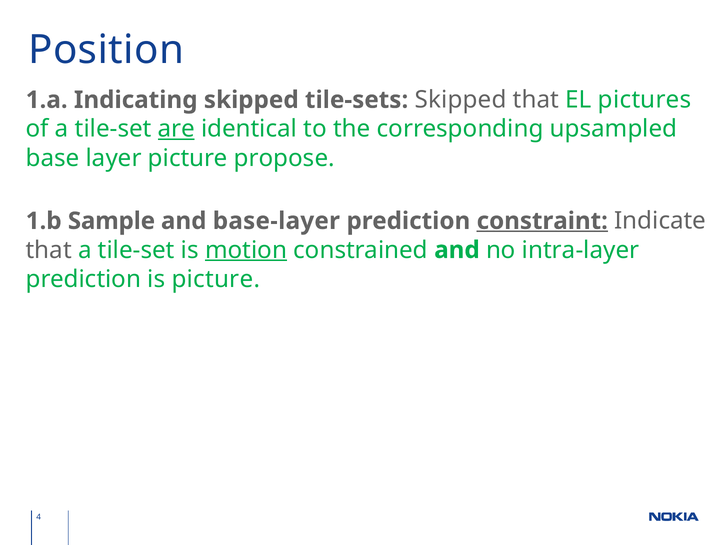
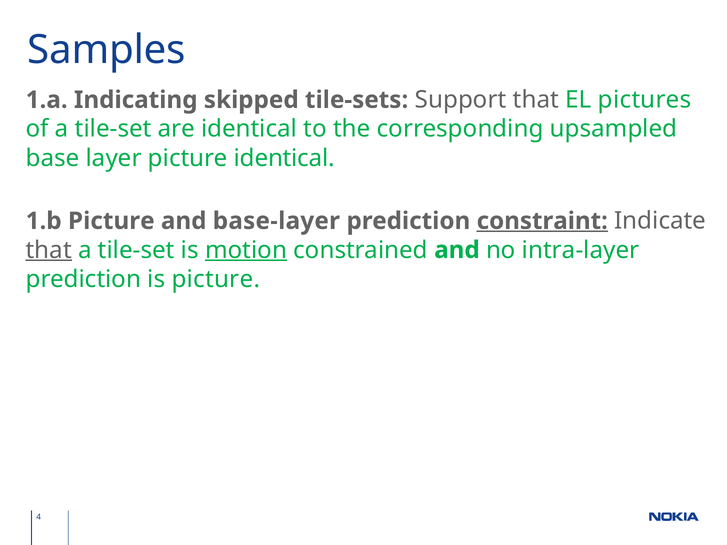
Position: Position -> Samples (106, 50)
tile-sets Skipped: Skipped -> Support (461, 100)
are underline: present -> none (176, 129)
picture propose: propose -> identical (284, 158)
1.b Sample: Sample -> Picture (111, 221)
that underline: none -> present (49, 250)
